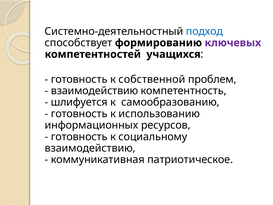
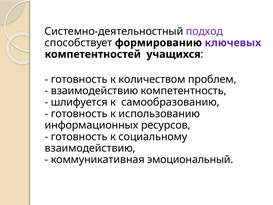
подход colour: blue -> purple (204, 31)
собственной: собственной -> количеством (152, 79)
патриотическое: патриотическое -> эмоциональный (190, 159)
